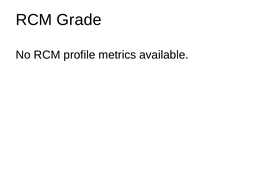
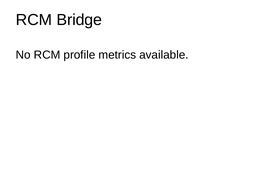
Grade: Grade -> Bridge (79, 20)
